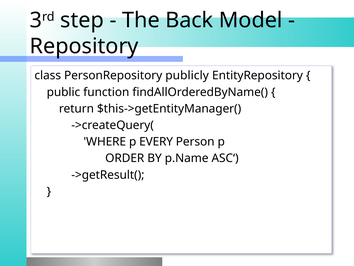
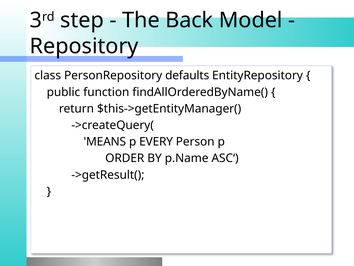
publicly: publicly -> defaults (187, 75)
WHERE: WHERE -> MEANS (105, 142)
